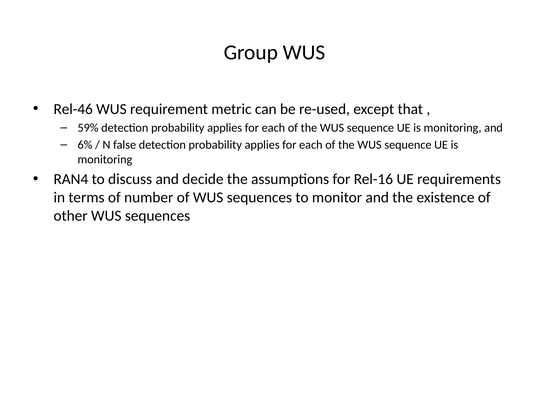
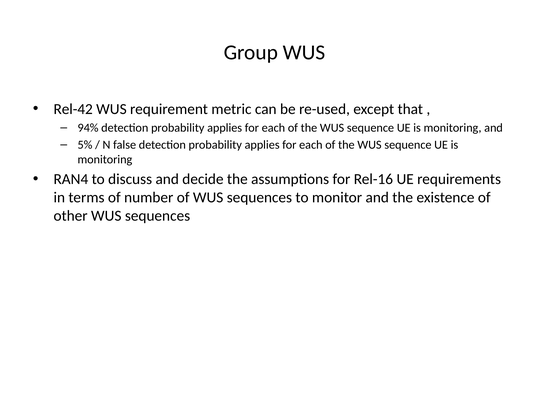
Rel-46: Rel-46 -> Rel-42 (73, 109)
59%: 59% -> 94% (88, 128)
6%: 6% -> 5% (85, 145)
